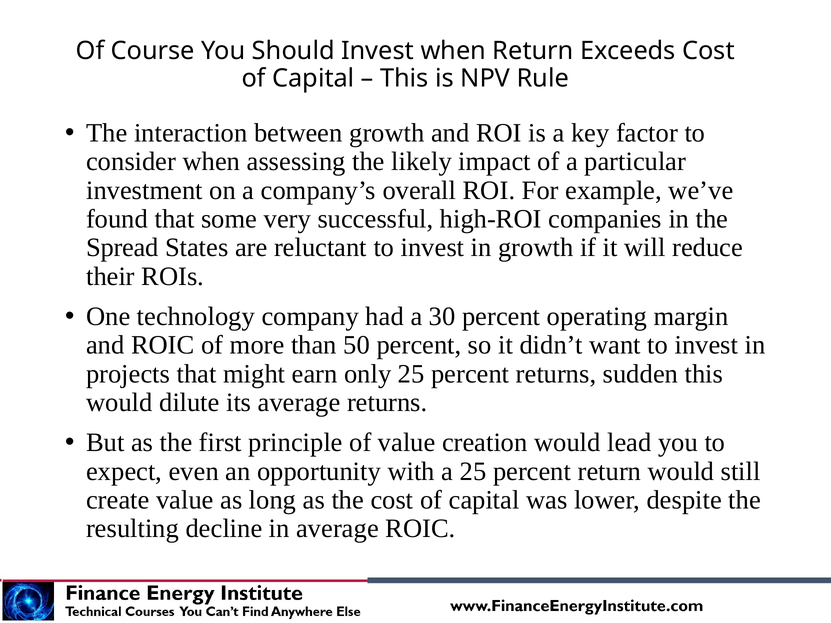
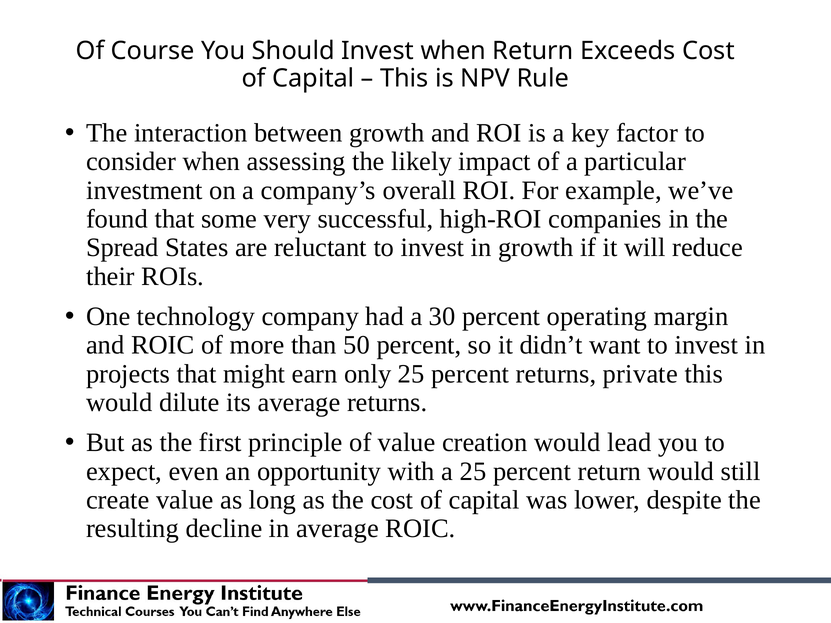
sudden: sudden -> private (640, 374)
